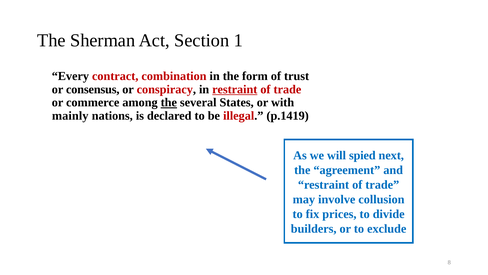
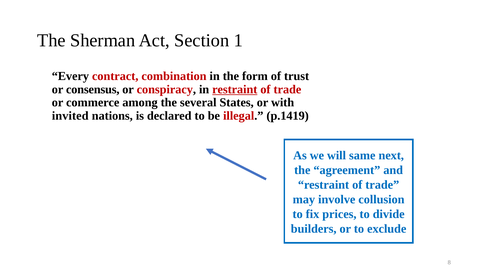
the underline: present -> none (169, 102)
mainly: mainly -> invited (70, 116)
spied: spied -> same (362, 155)
